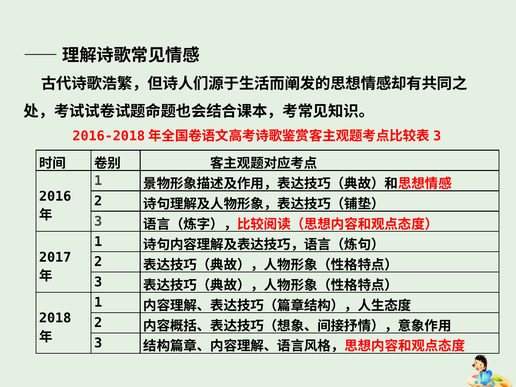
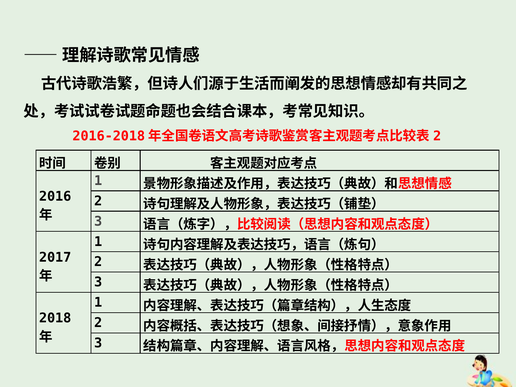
3: 3 -> 2 (437, 136)
